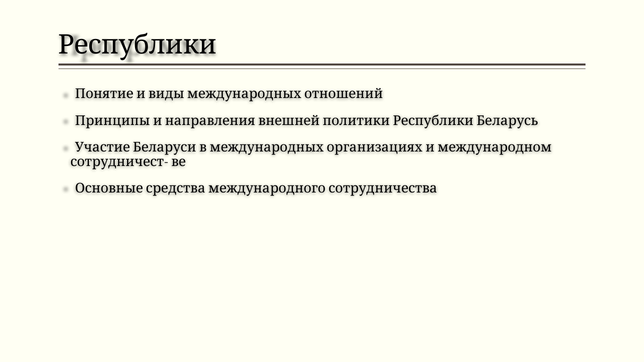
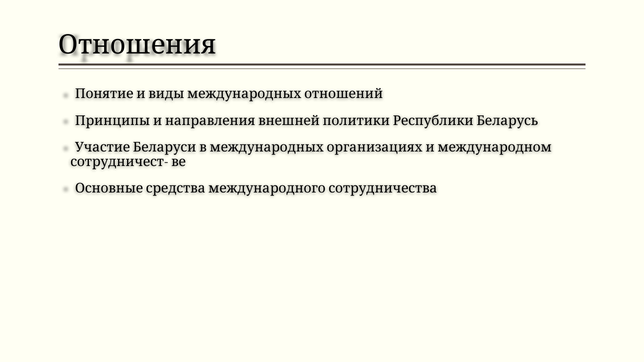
Республики: Республики -> Отношения (137, 45)
